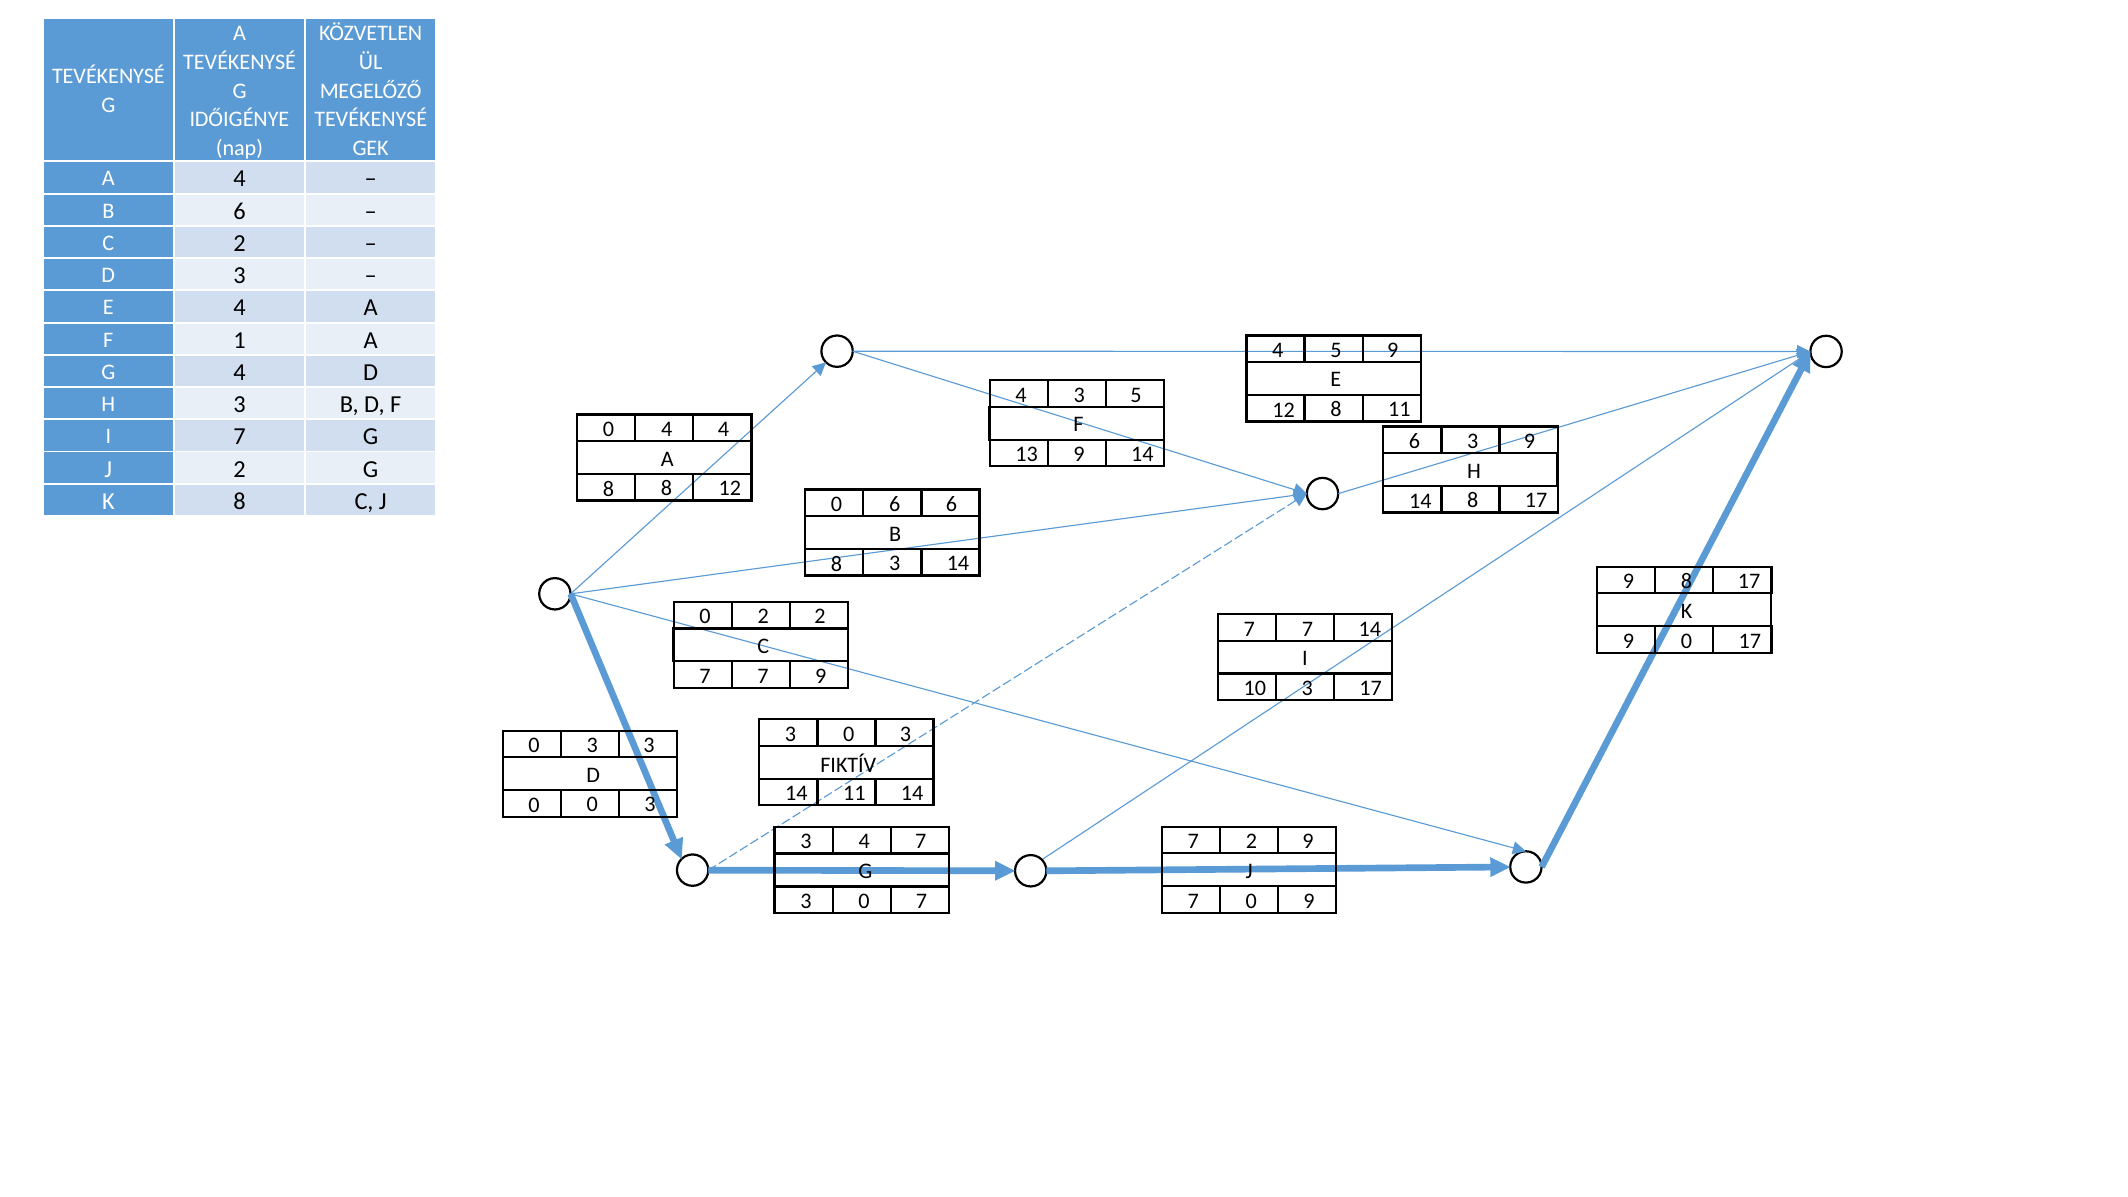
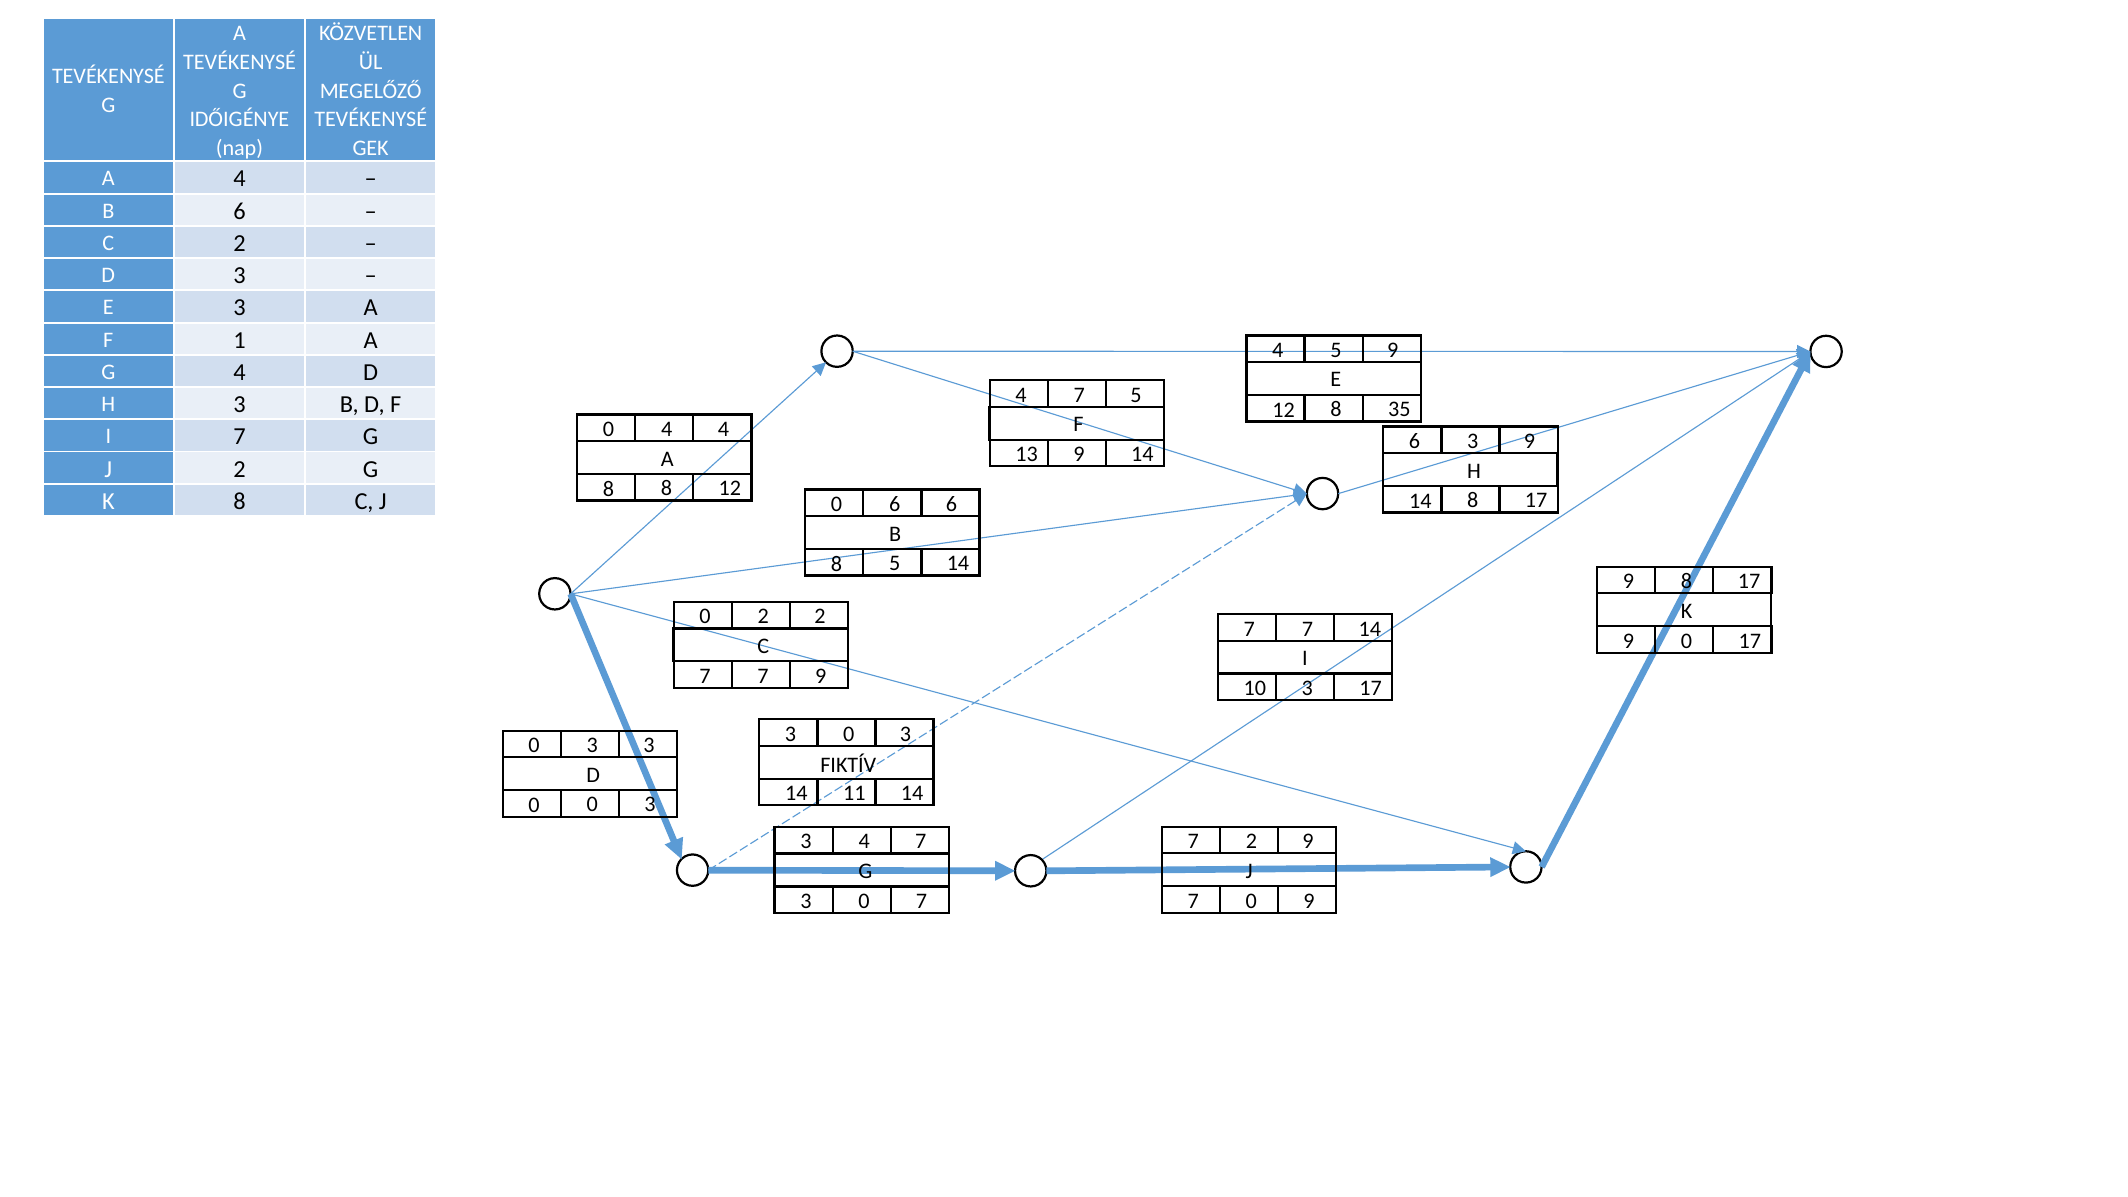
4: 4 -> 3 (240, 308)
3: 3 -> 7 (1079, 395)
8 11: 11 -> 35 (1399, 409)
8 3: 3 -> 5 (895, 563)
